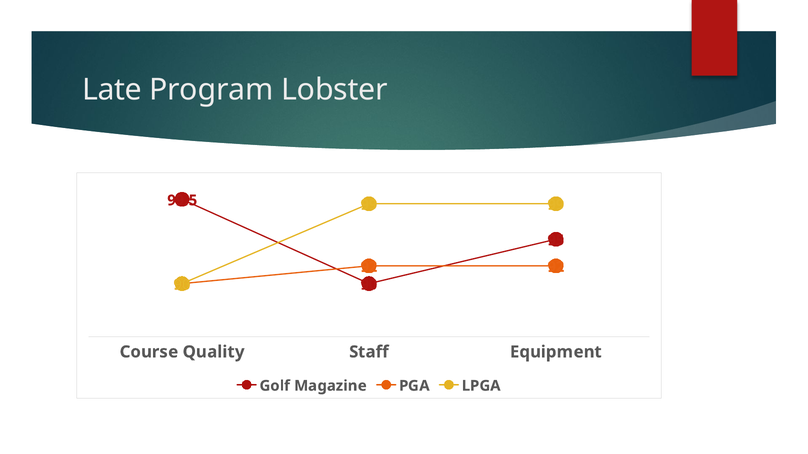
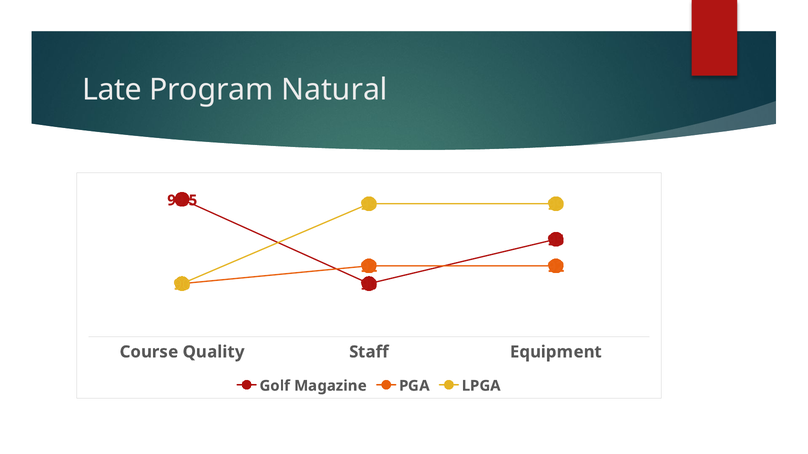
Lobster: Lobster -> Natural (334, 90)
